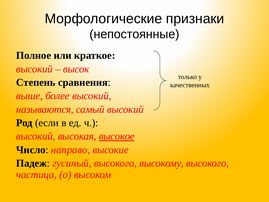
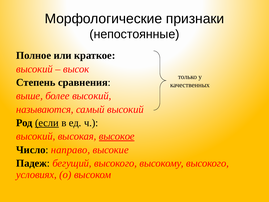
если underline: none -> present (47, 123)
гусиный: гусиный -> бегущий (72, 163)
частица: частица -> условиях (36, 174)
